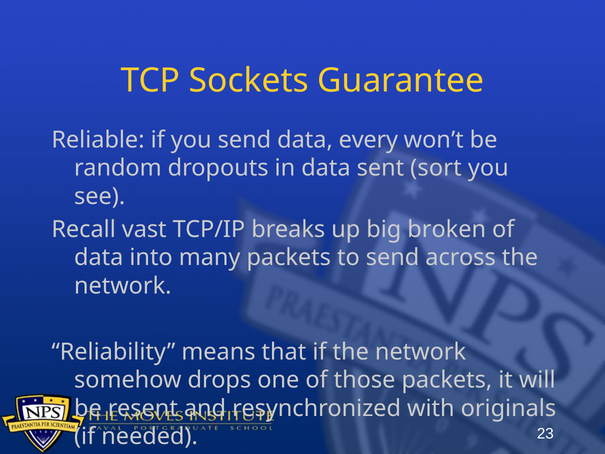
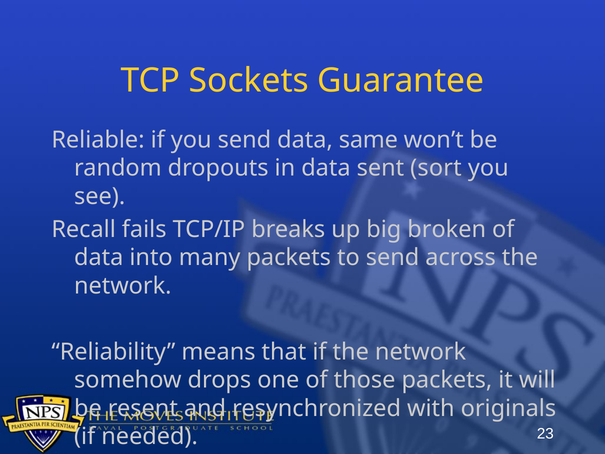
every: every -> same (368, 140)
Recall vast: vast -> fails (144, 229)
